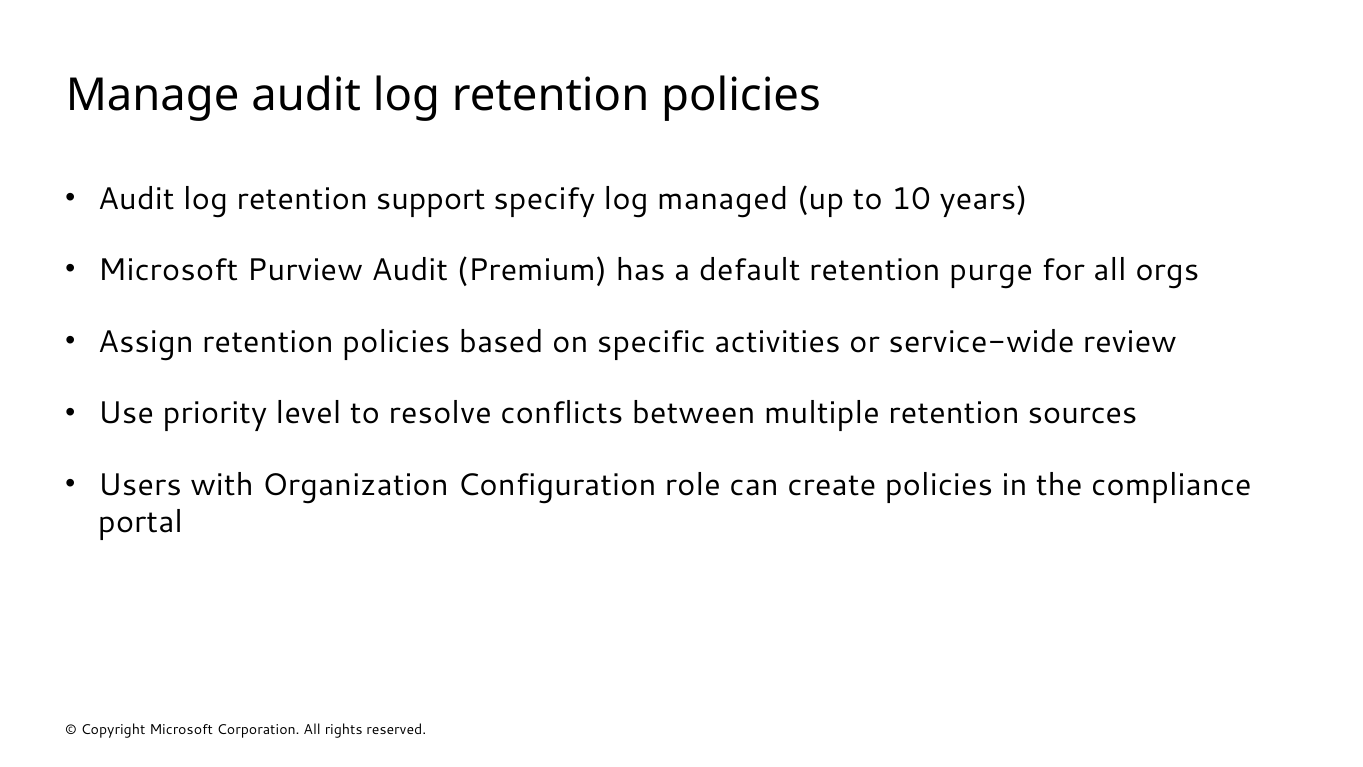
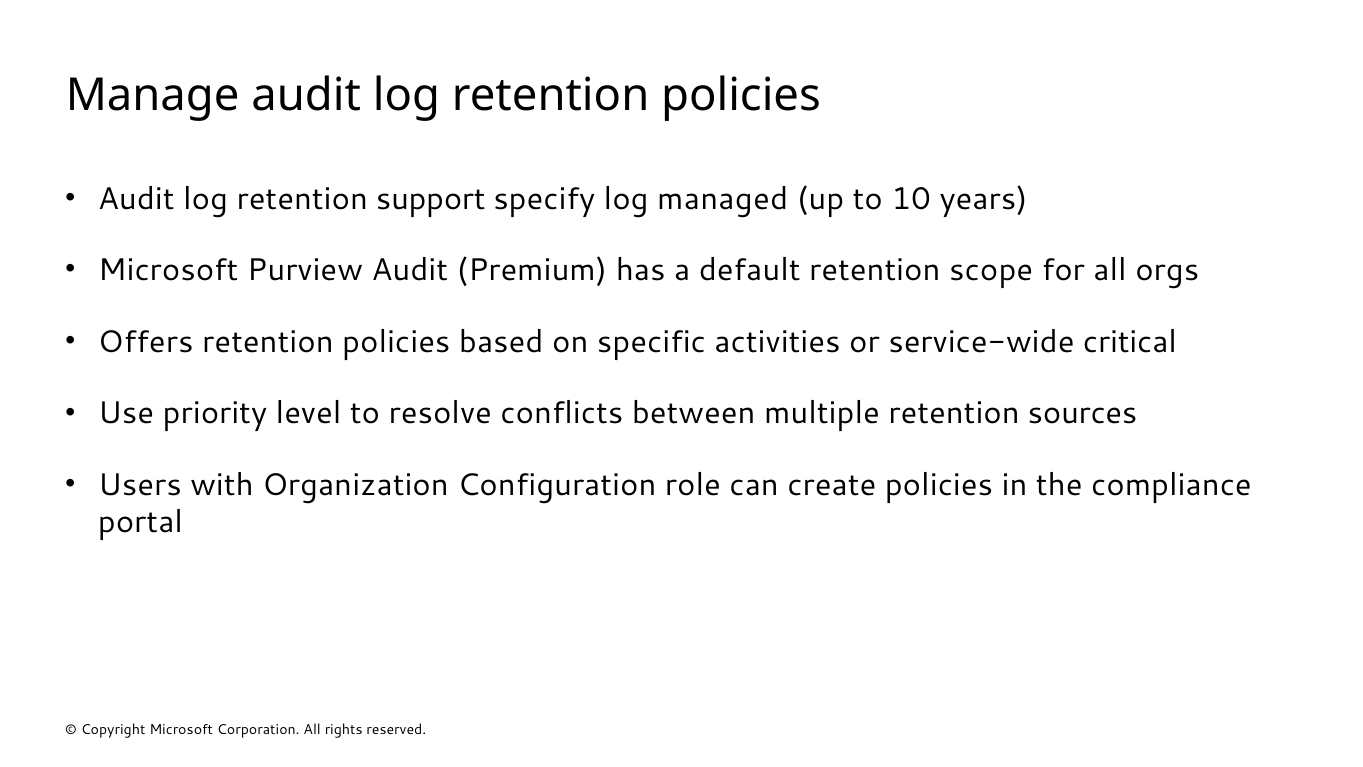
purge: purge -> scope (991, 270)
Assign: Assign -> Offers (146, 342)
review: review -> critical (1130, 342)
